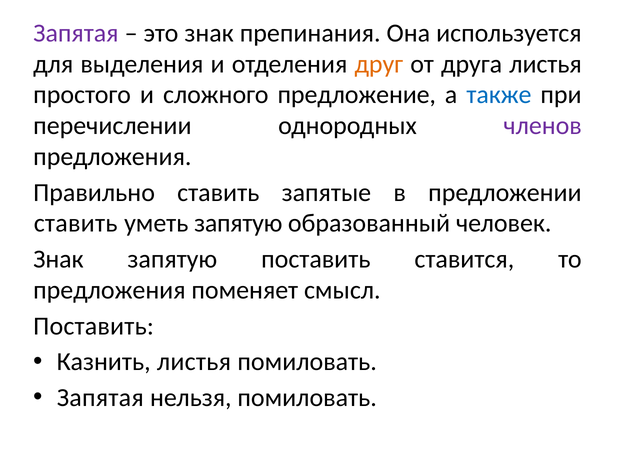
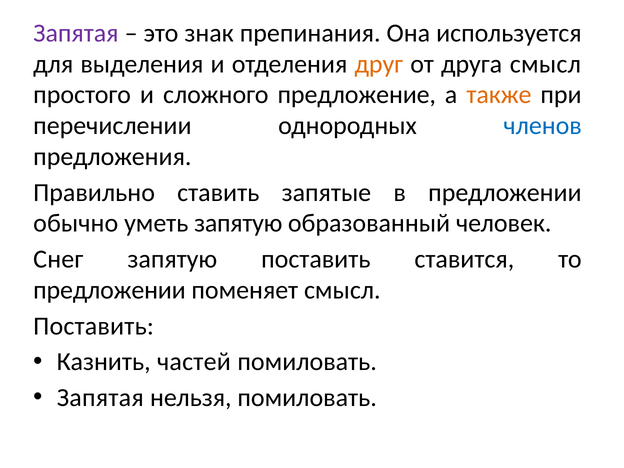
друга листья: листья -> смысл (545, 64)
также colour: blue -> orange (499, 95)
членов colour: purple -> blue (543, 126)
ставить: ставить -> обычно (76, 223)
Знак: Знак -> Снег (58, 259)
предложения: предложения -> предложении (109, 290)
Казнить листья: листья -> частей (194, 362)
